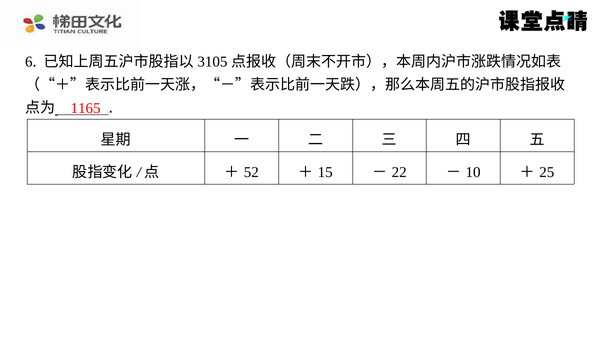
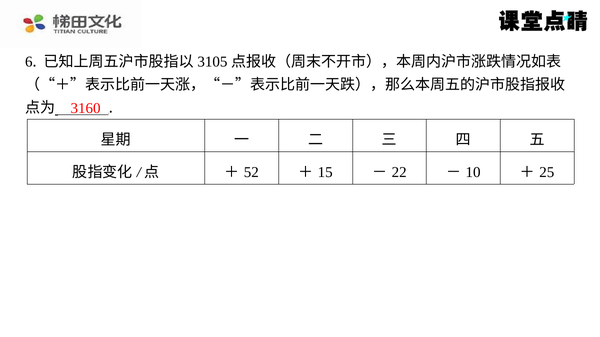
1165: 1165 -> 3160 (86, 108)
